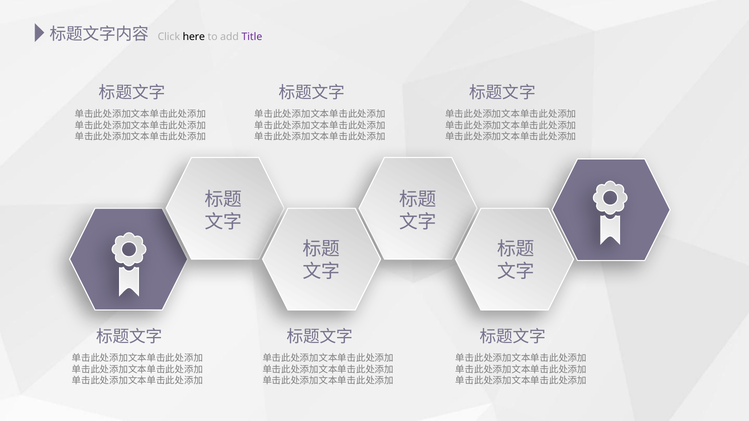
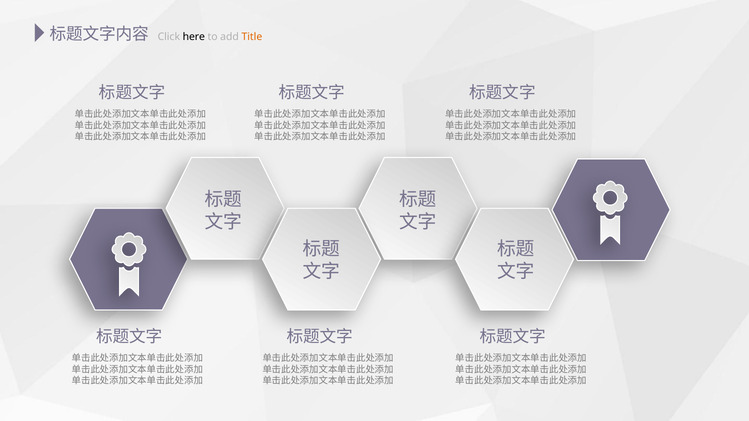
Title colour: purple -> orange (252, 37)
